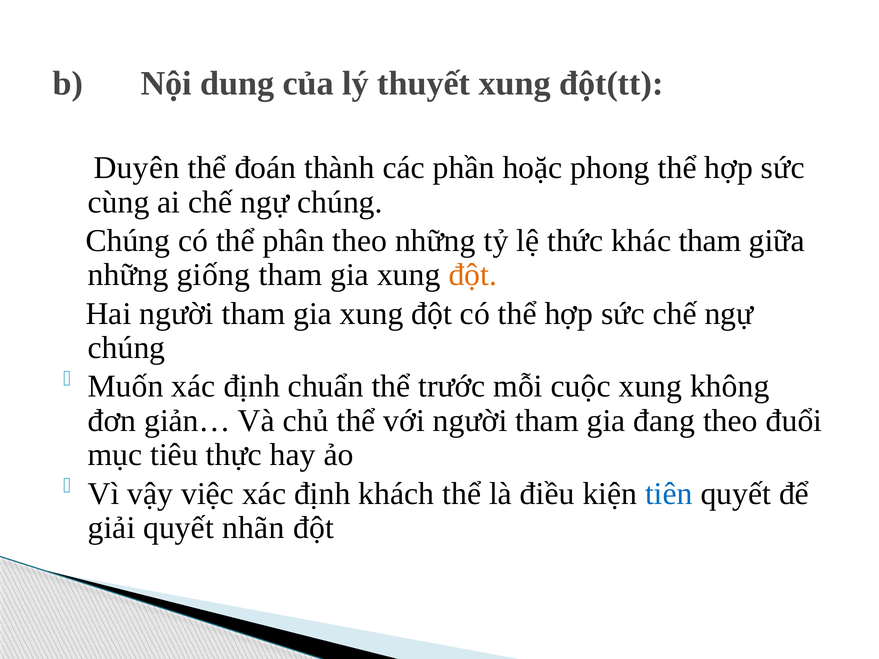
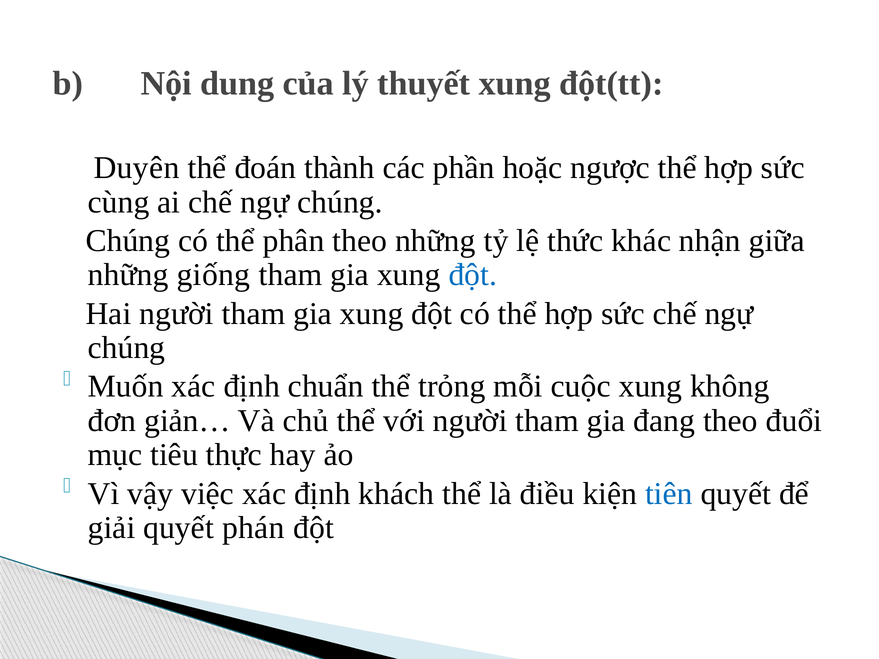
phong: phong -> ngược (610, 168)
khác tham: tham -> nhận (710, 241)
đột colour: orange -> blue (473, 275)
trước: trước -> trỏng (452, 387)
nhãn: nhãn -> phán (253, 528)
